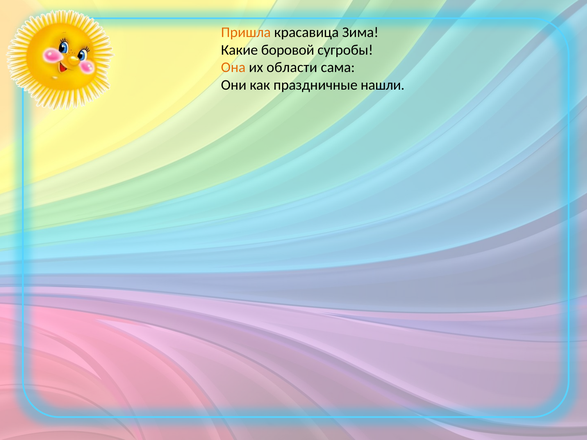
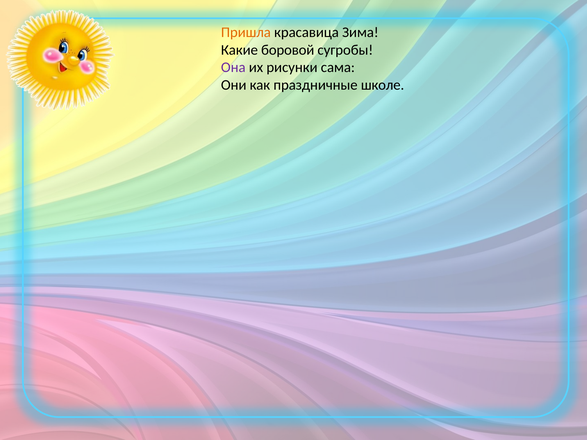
Она colour: orange -> purple (233, 67)
области: области -> рисунки (292, 67)
нашли: нашли -> школе (383, 85)
